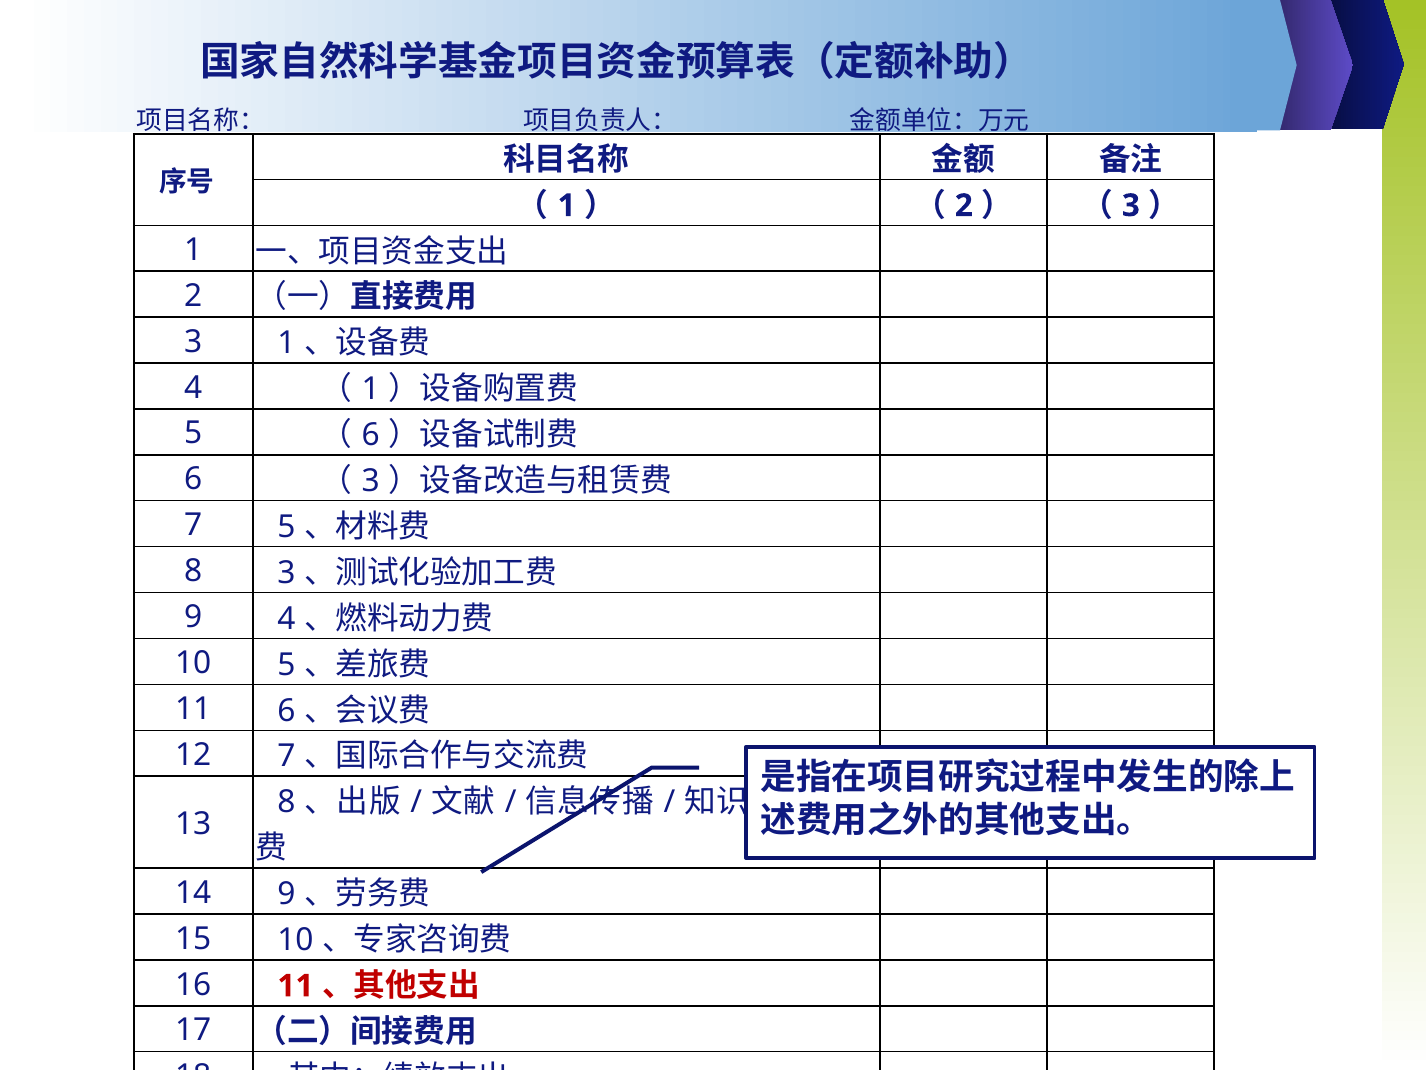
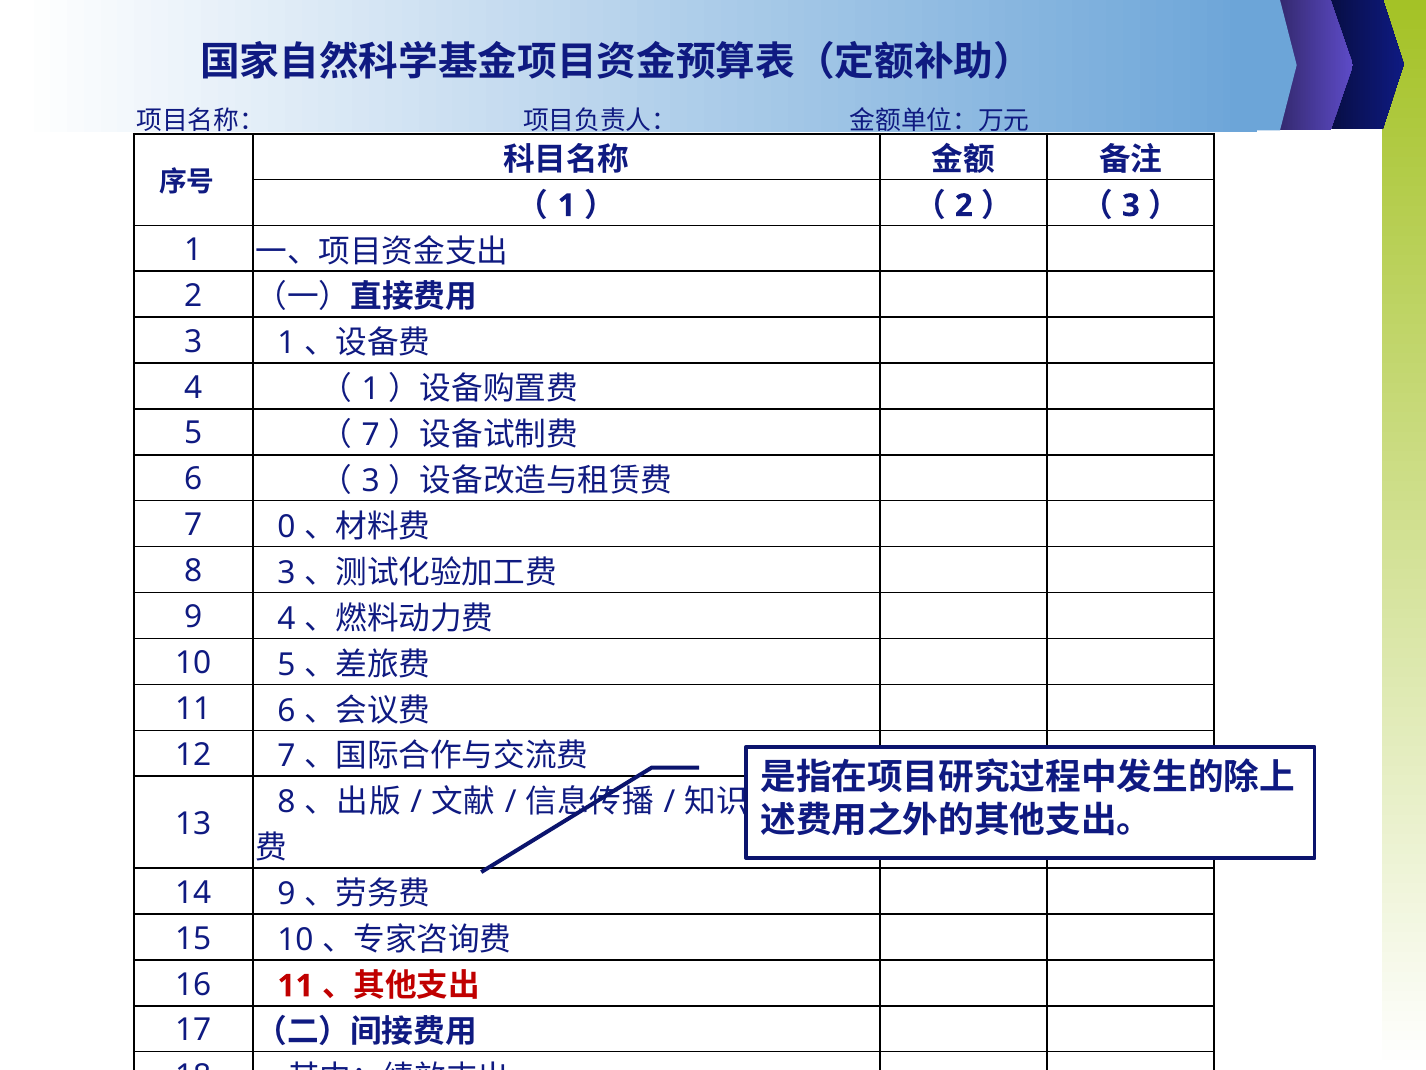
6: 6 -> 7 (371, 435)
7 5: 5 -> 0 (286, 527)
